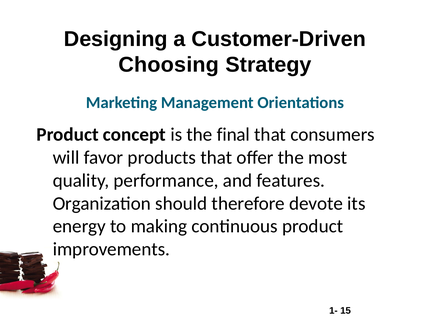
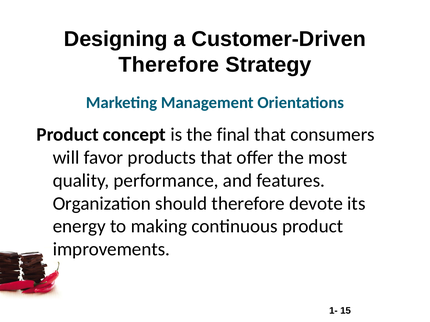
Choosing: Choosing -> Therefore (169, 65)
